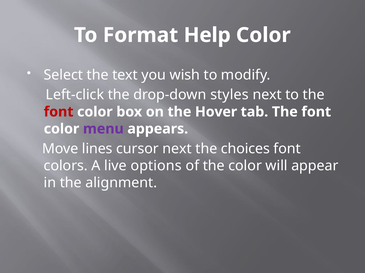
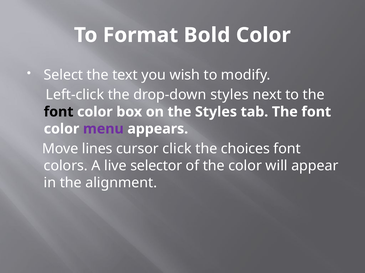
Help: Help -> Bold (207, 35)
font colour: red -> black (59, 112)
the Hover: Hover -> Styles (216, 112)
cursor next: next -> click (177, 149)
options: options -> selector (156, 166)
